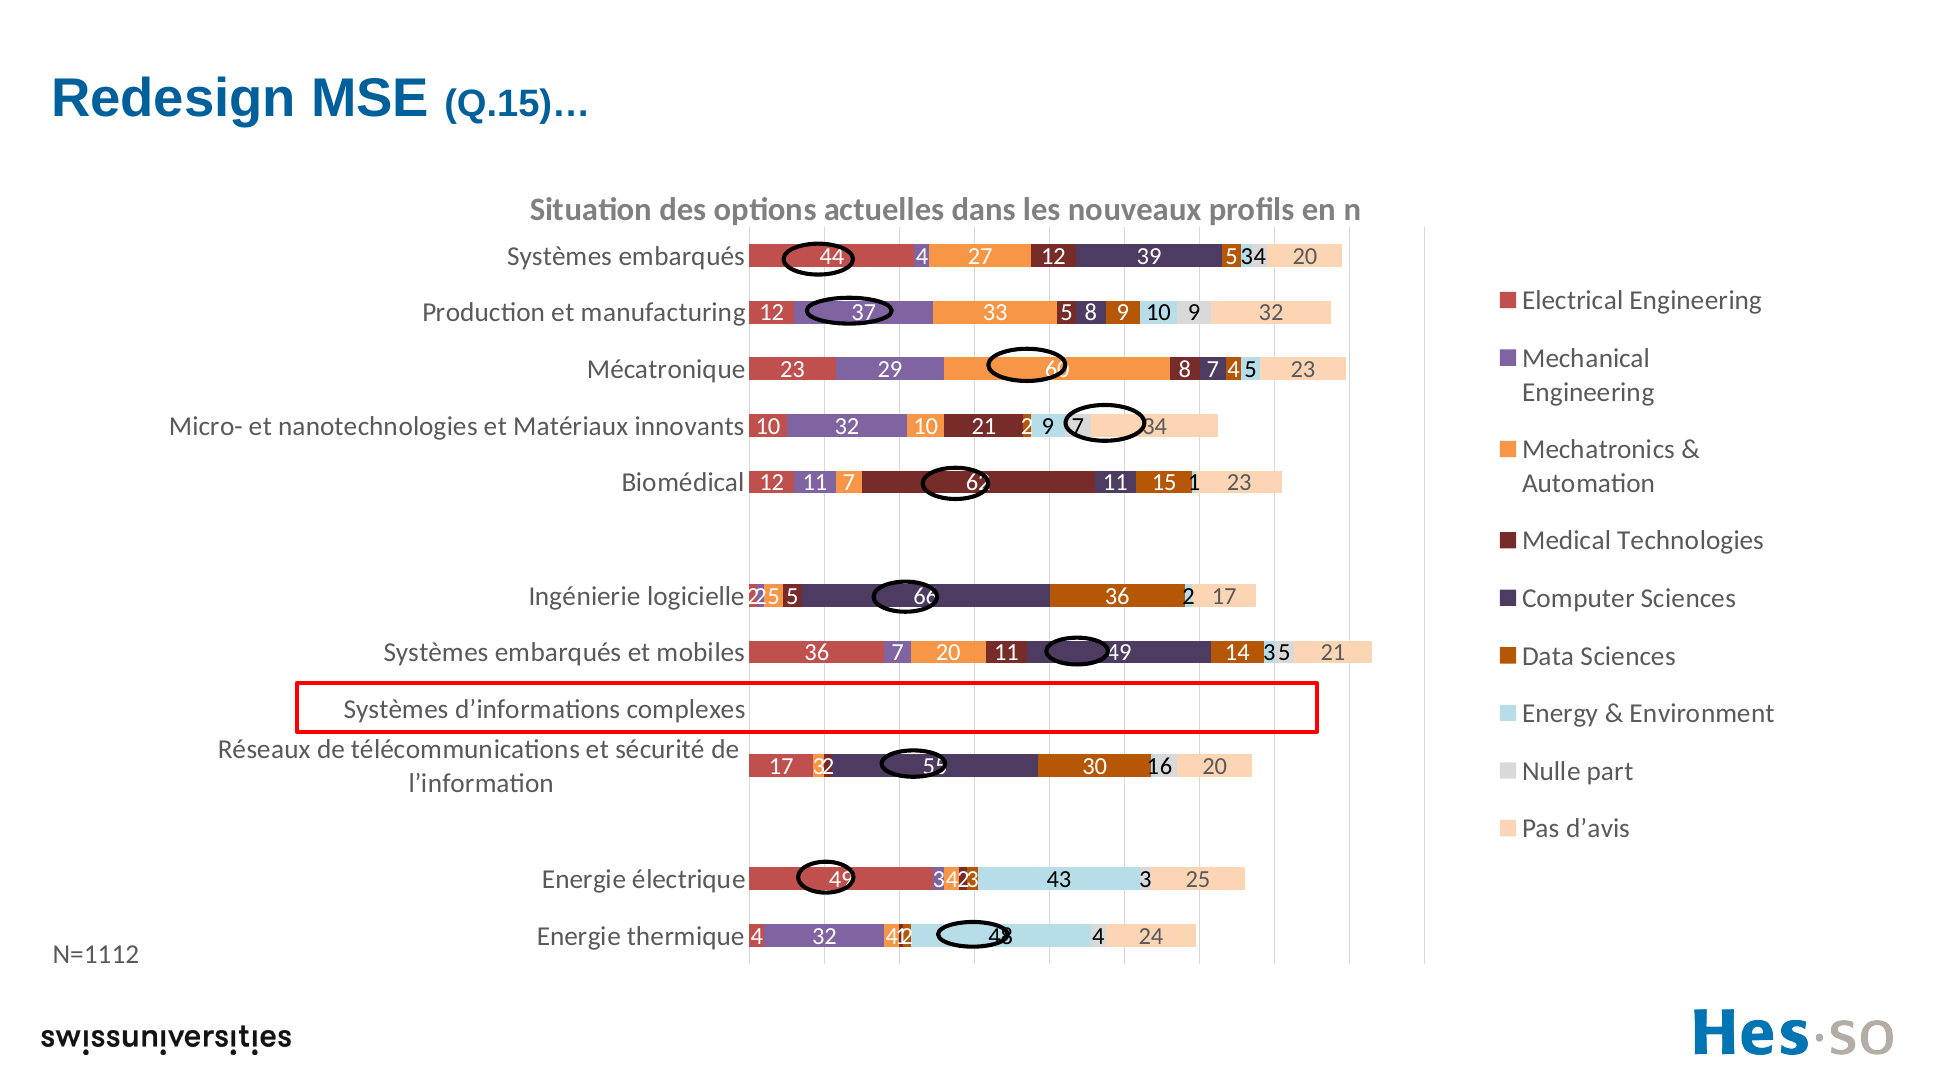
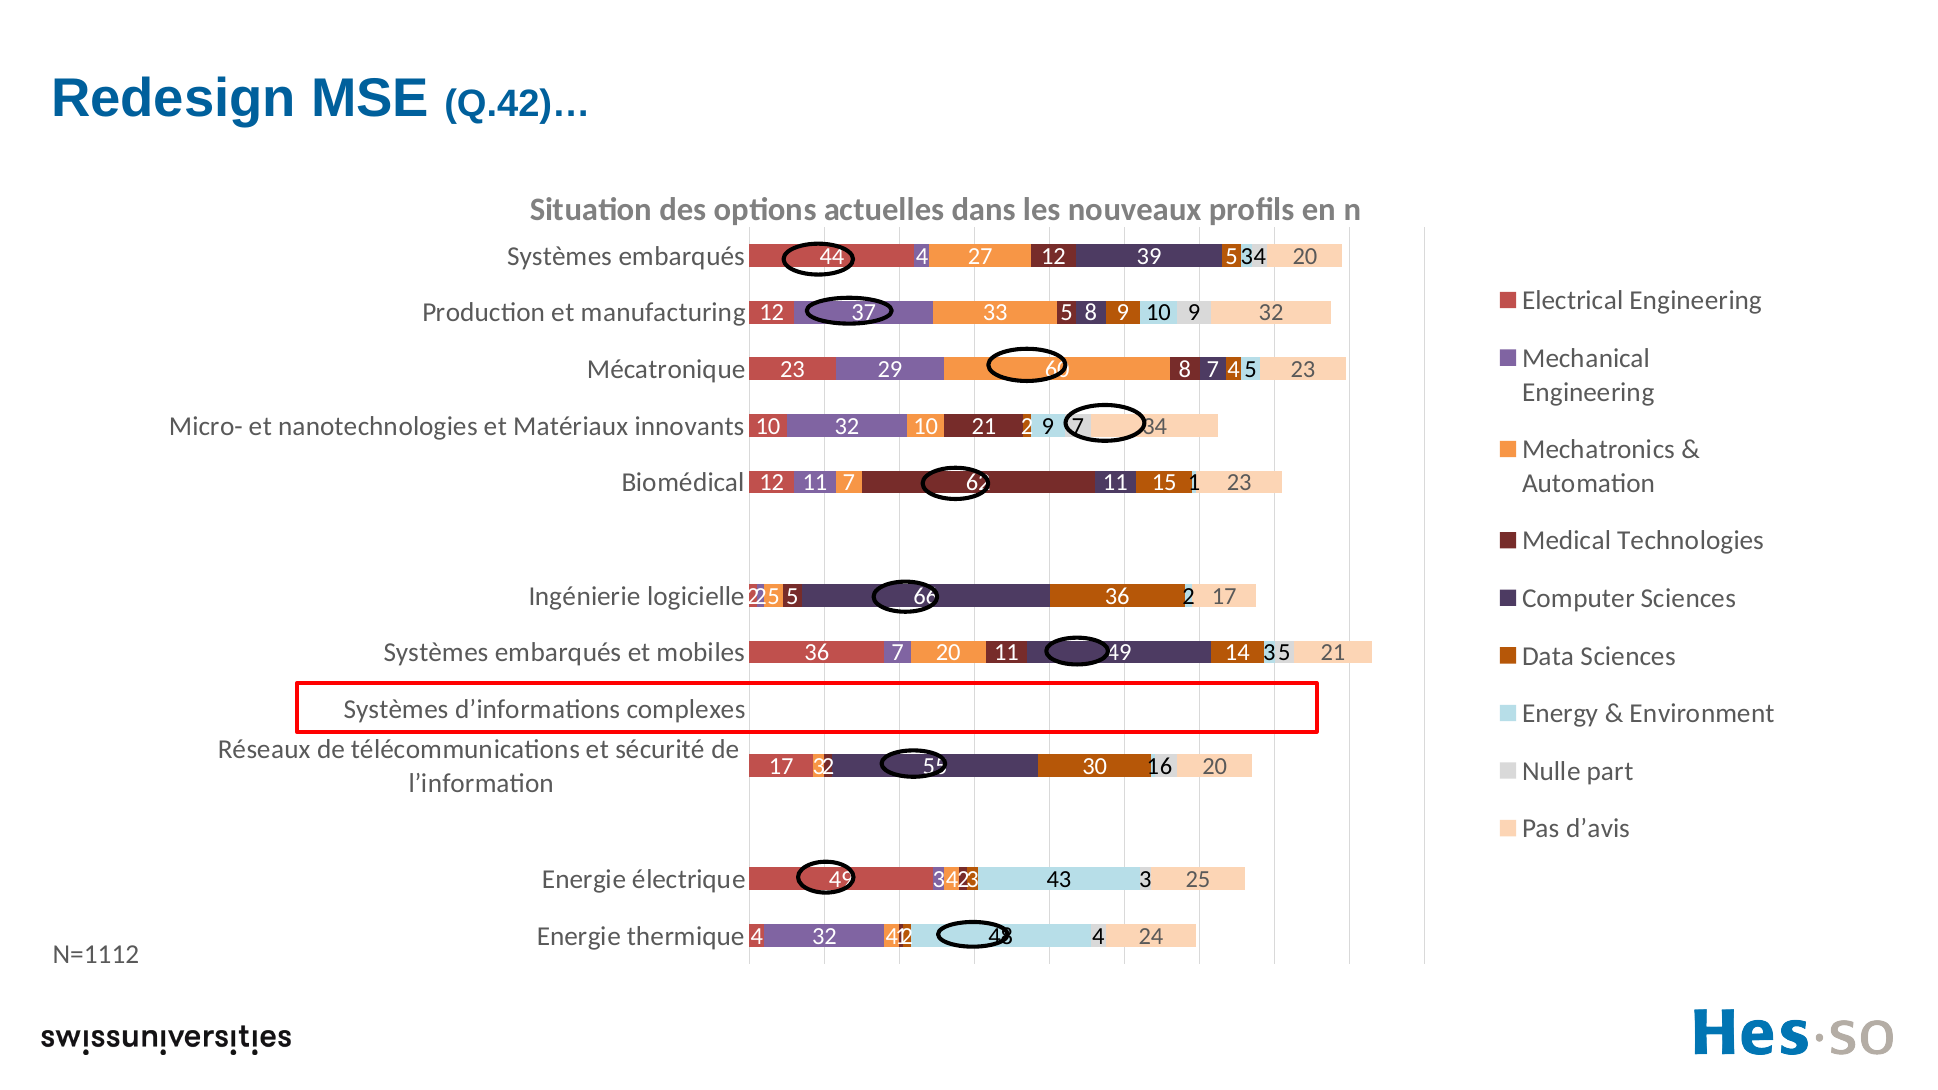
Q.15)…: Q.15)… -> Q.42)… (517, 104)
